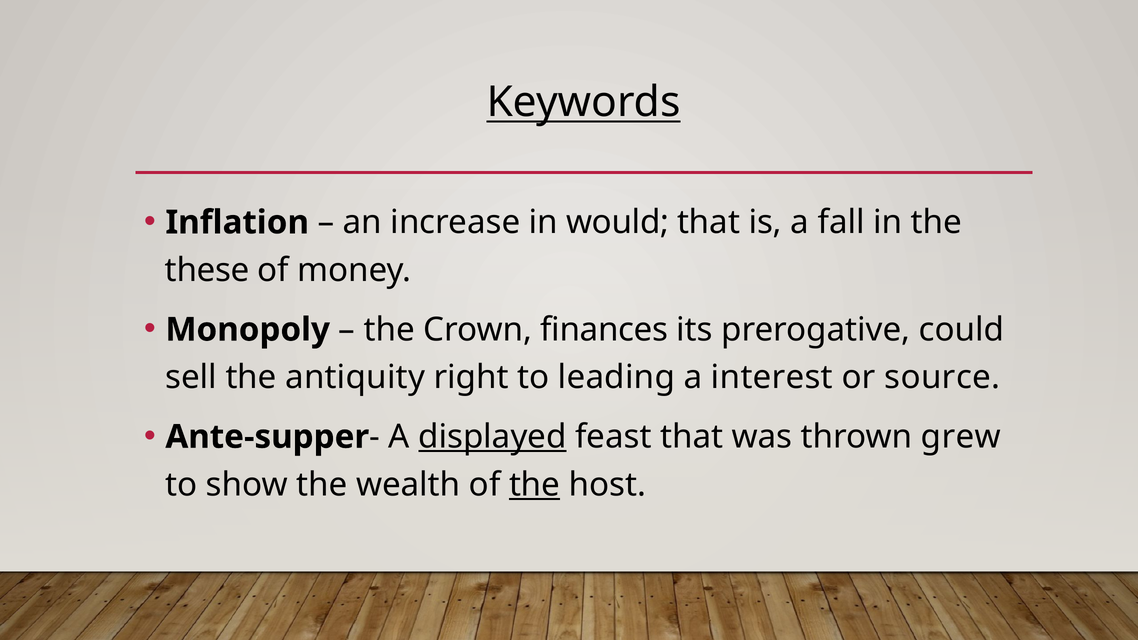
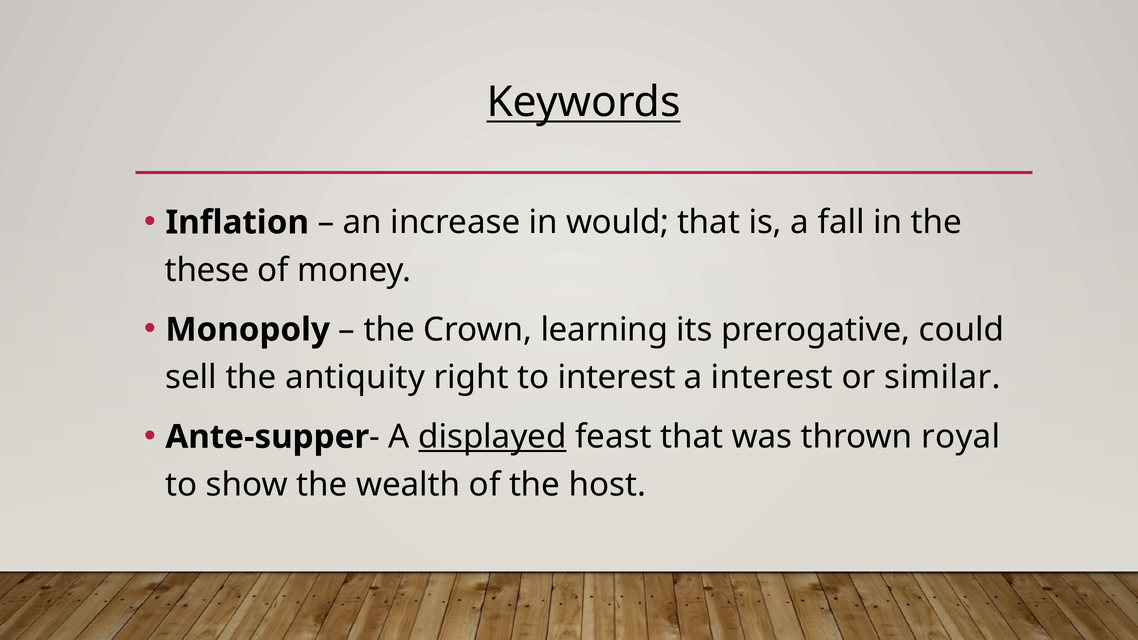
finances: finances -> learning (604, 330)
to leading: leading -> interest (617, 377)
source: source -> similar (942, 377)
grew: grew -> royal (961, 437)
the underline: present -> none (535, 485)
